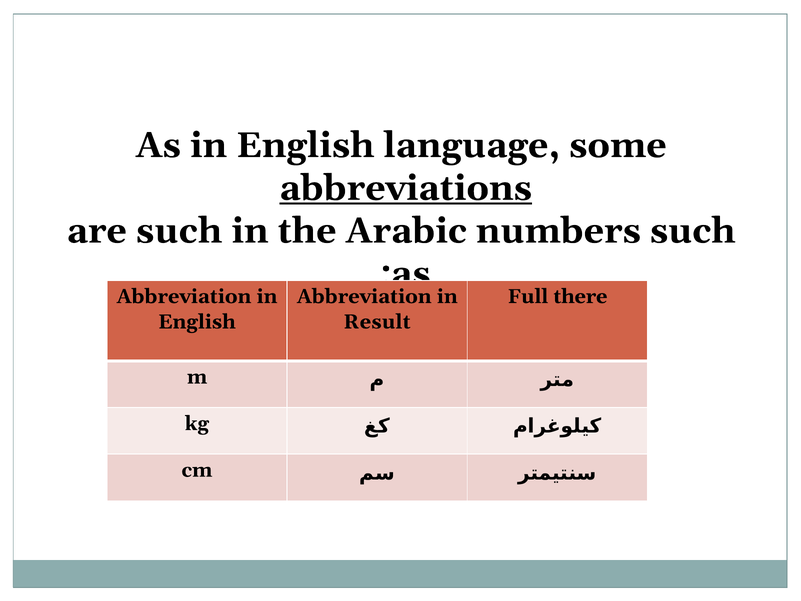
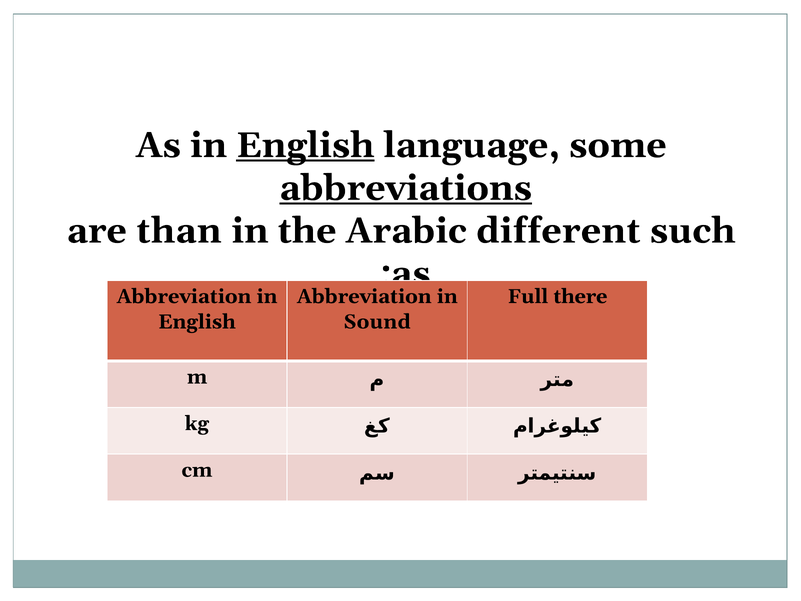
English underline: none -> present (305, 145)
are such: such -> than (179, 231)
numbers: numbers -> different (558, 231)
Result: Result -> Sound (377, 322)
